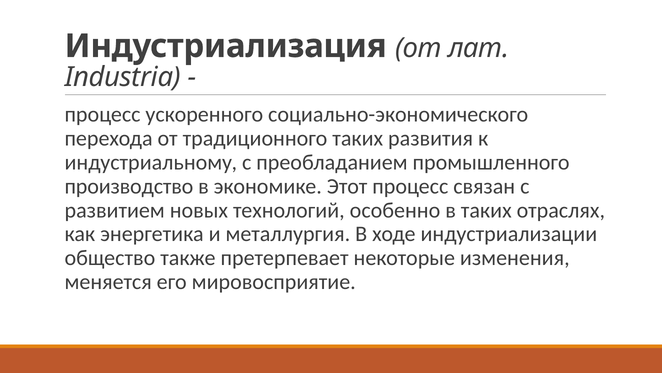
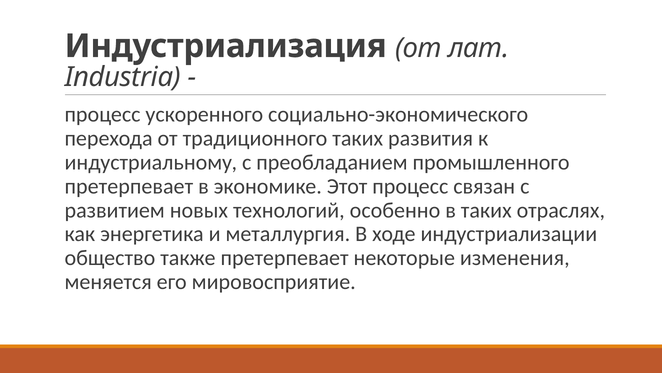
производство: производство -> претерпевает (129, 186)
